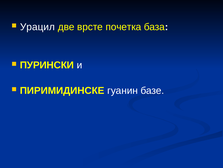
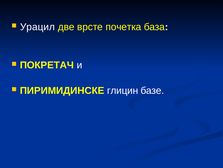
ПУРИНСКИ: ПУРИНСКИ -> ПОКРЕТАЧ (47, 65)
гуанин: гуанин -> глицин (123, 90)
